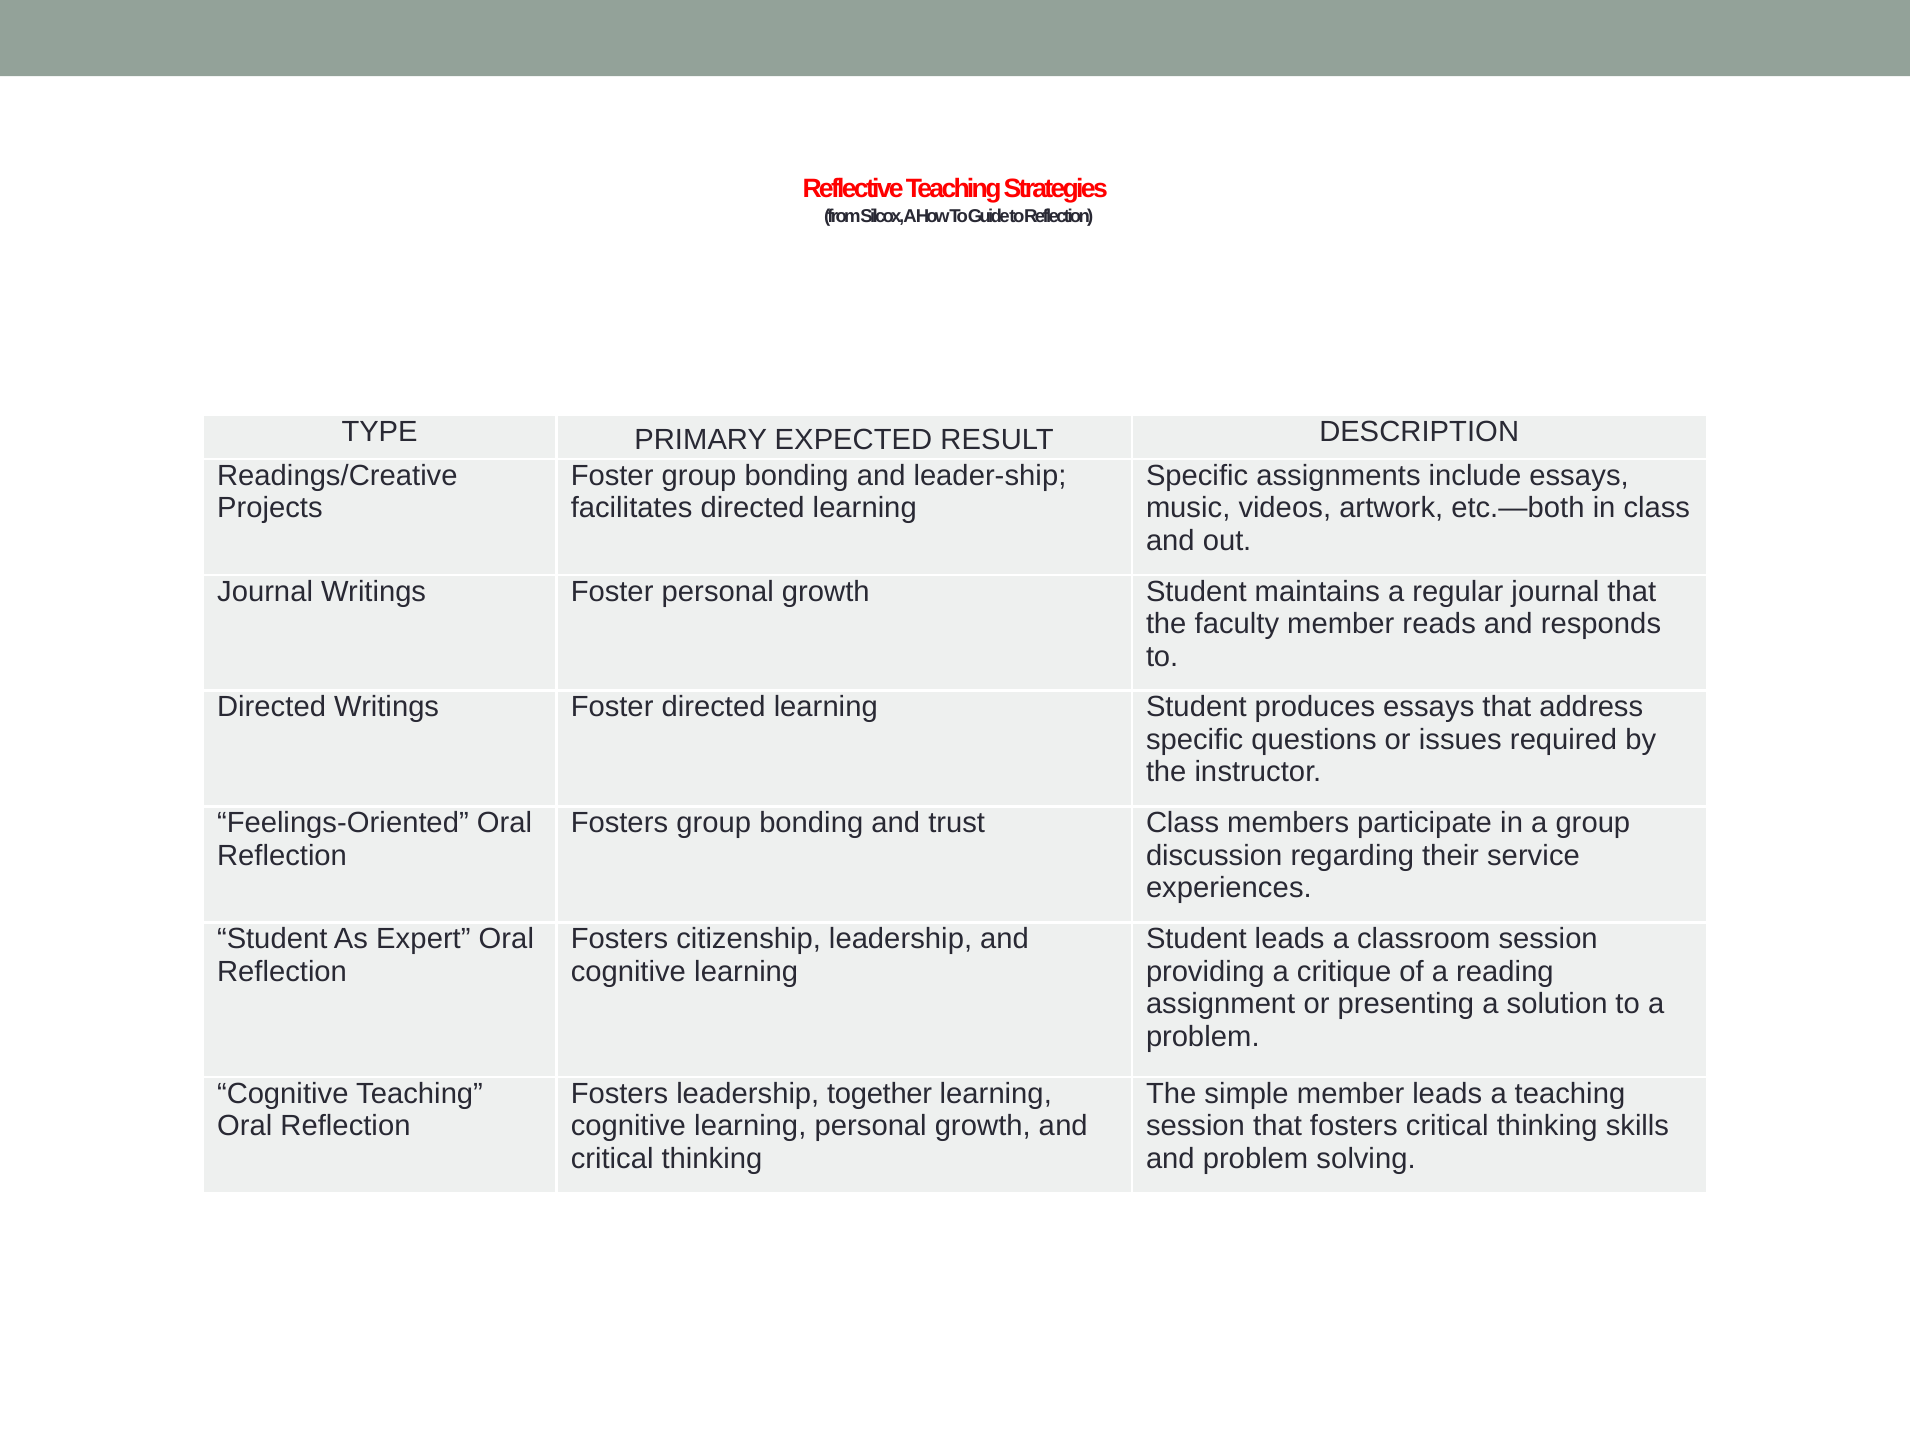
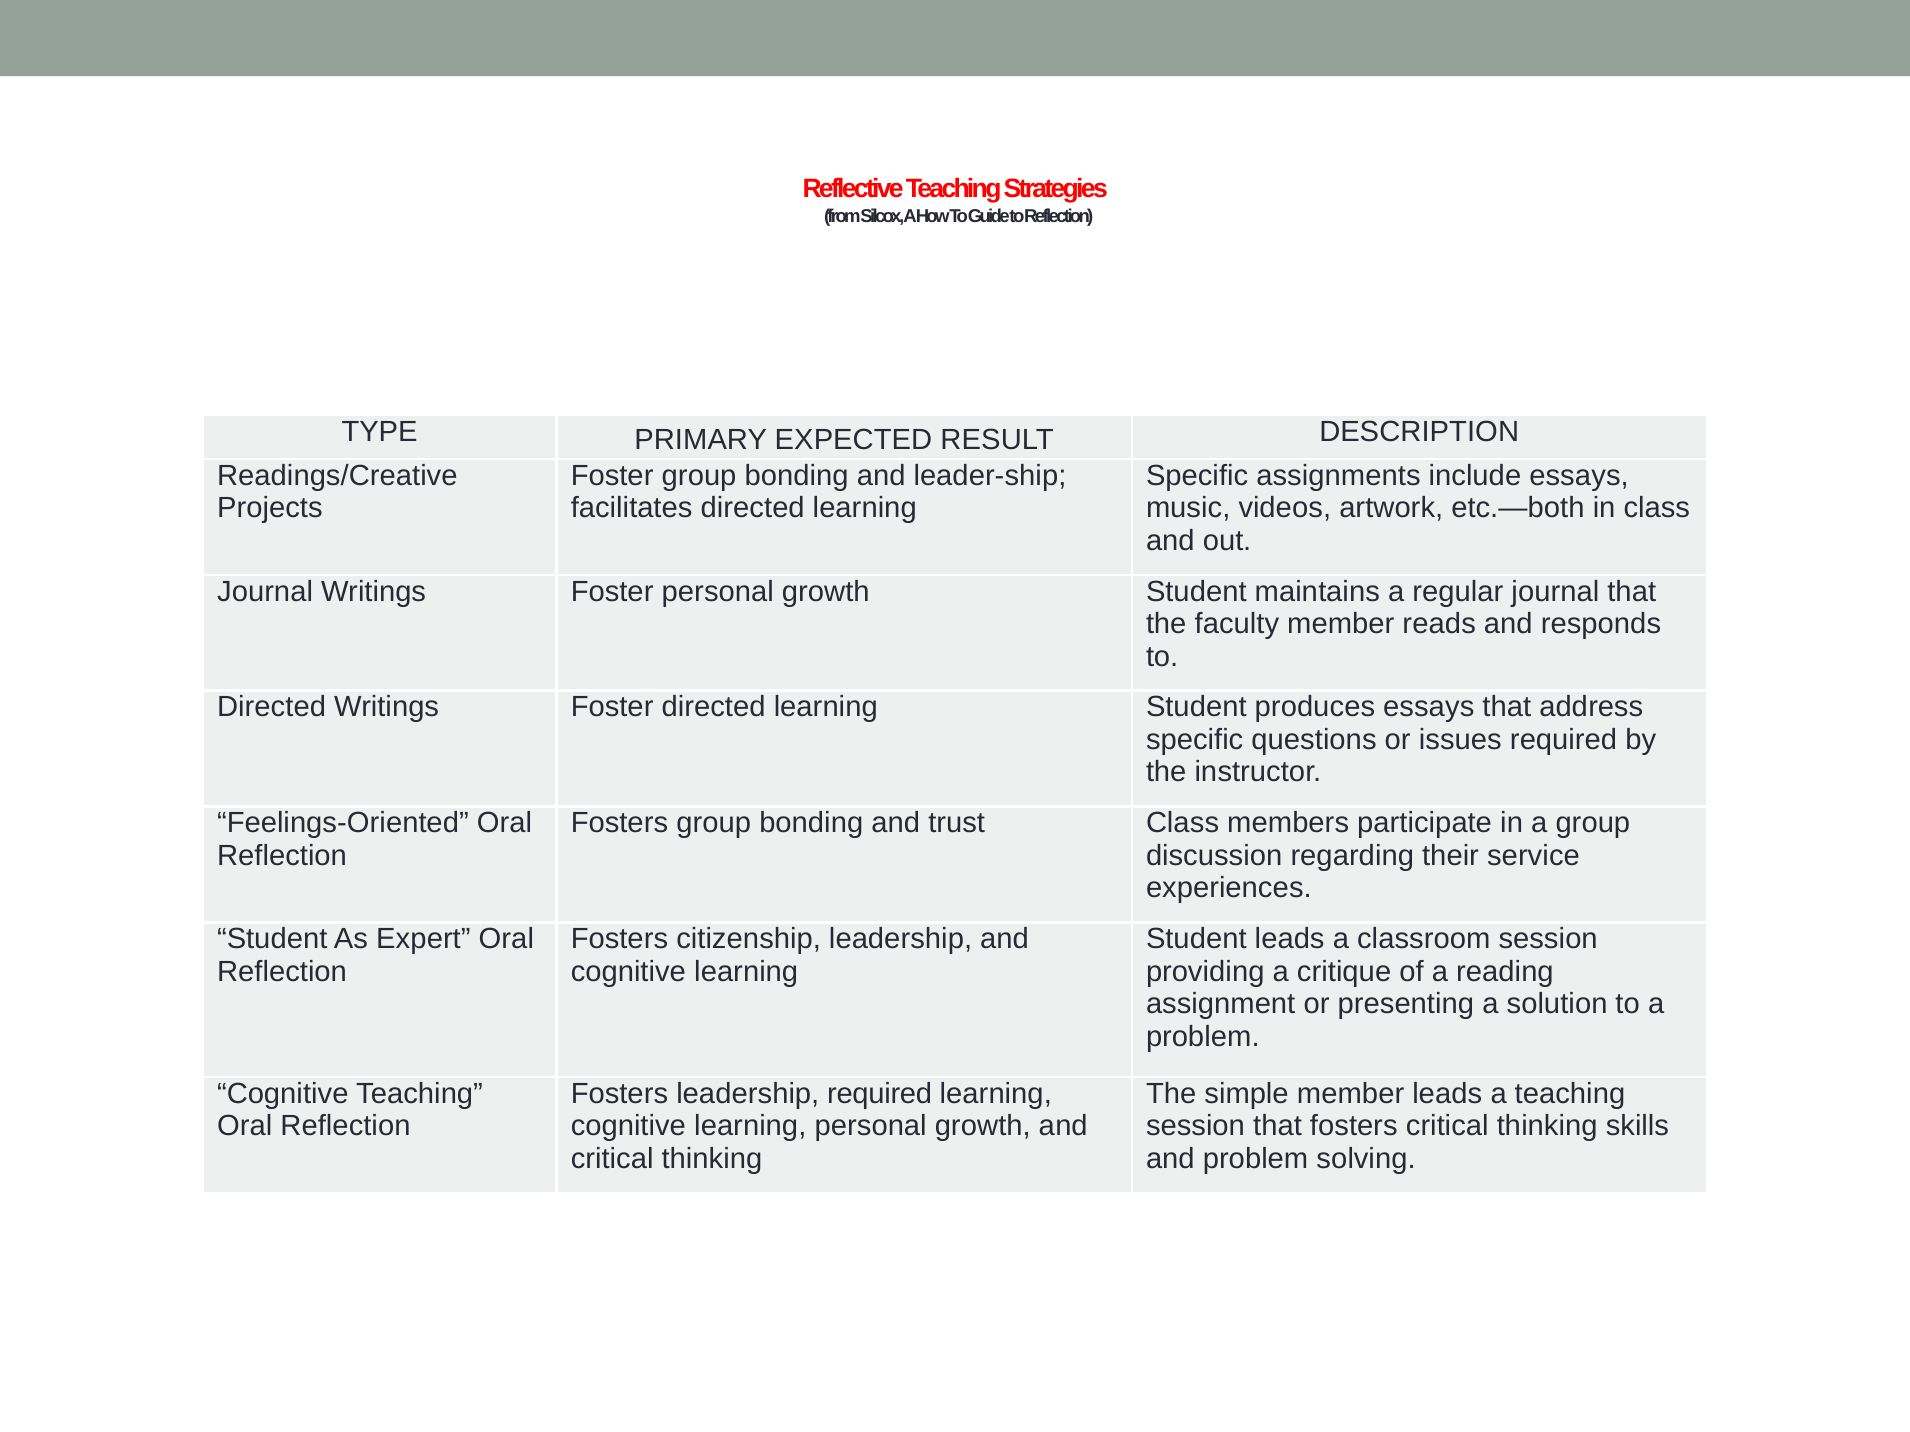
leadership together: together -> required (880, 1094)
